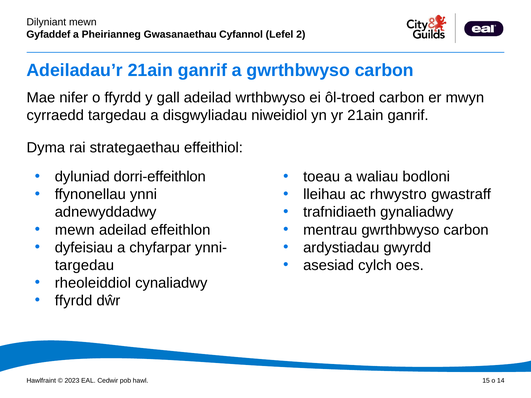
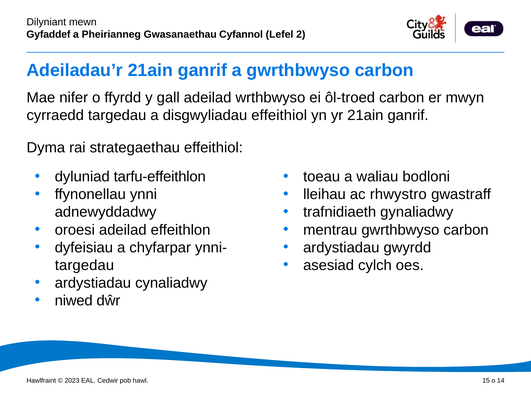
disgwyliadau niweidiol: niweidiol -> effeithiol (279, 115)
dorri-effeithlon: dorri-effeithlon -> tarfu-effeithlon (160, 177)
mewn: mewn -> oroesi (75, 230)
rheoleiddiol: rheoleiddiol -> ardystiadau (93, 283)
ffyrdd: ffyrdd -> niwed (74, 301)
